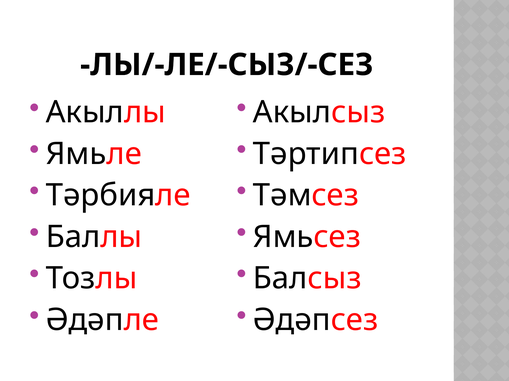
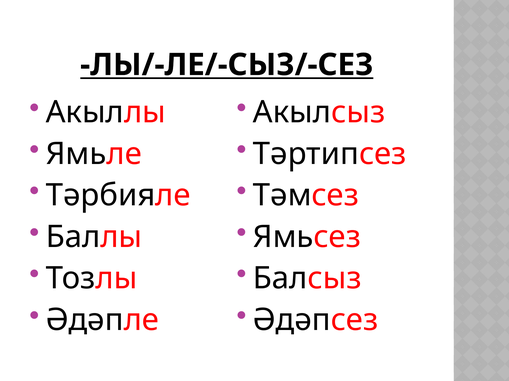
ЛЫ/-ЛЕ/-СЫЗ/-СЕЗ underline: none -> present (227, 65)
